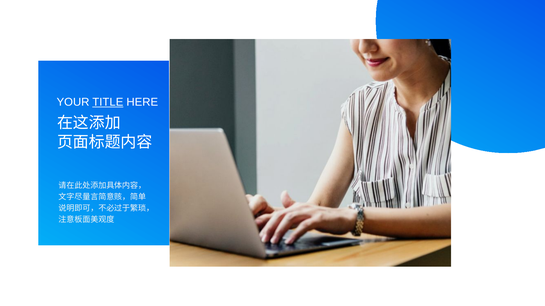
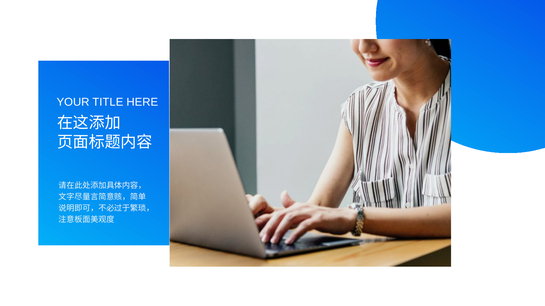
TITLE underline: present -> none (108, 102)
